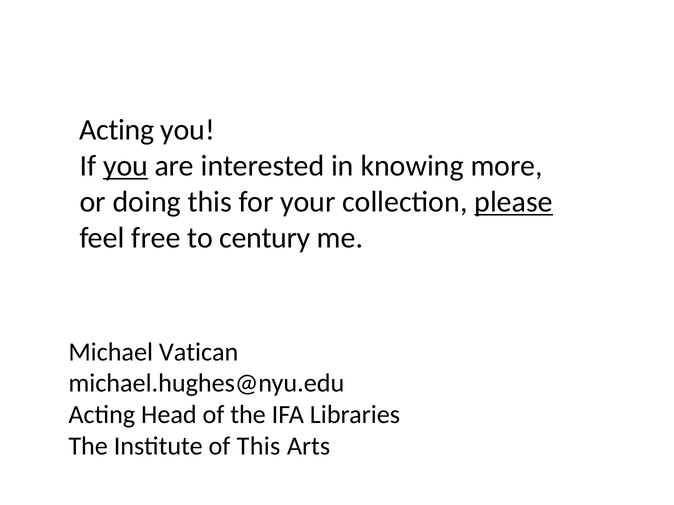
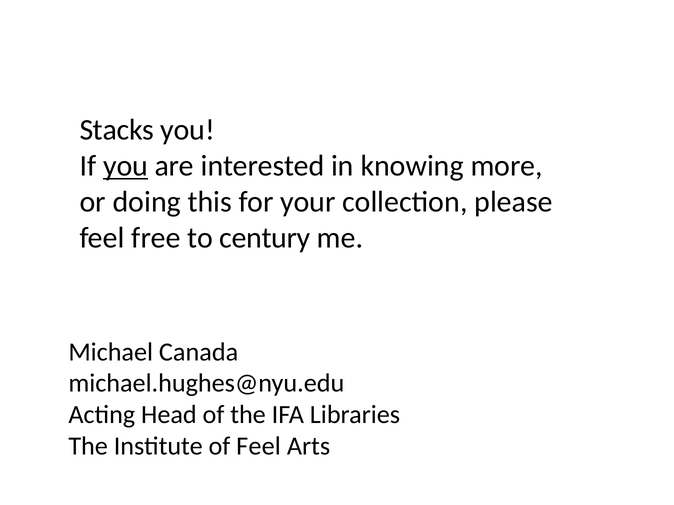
Acting: Acting -> Stacks (117, 130)
please underline: present -> none (514, 202)
Vatican: Vatican -> Canada (199, 352)
of This: This -> Feel (259, 447)
